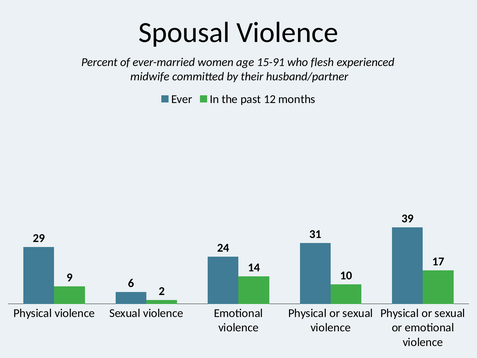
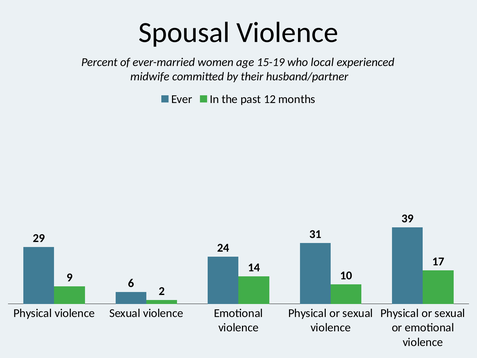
15-91: 15-91 -> 15-19 (271, 62)
flesh: flesh -> local (322, 62)
